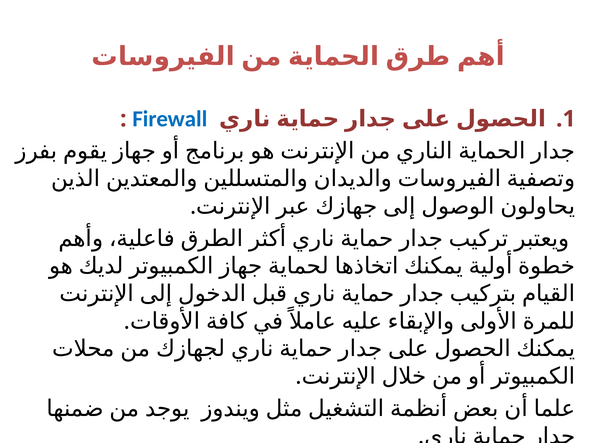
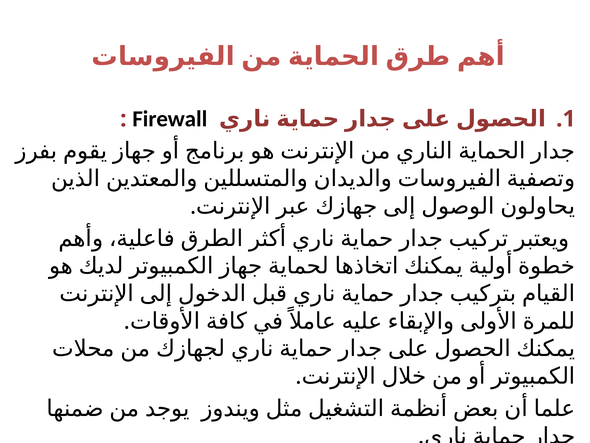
Firewall colour: blue -> black (170, 119)
